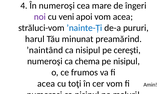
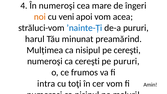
noi colour: purple -> orange (40, 17)
ʼnaintând: ʼnaintând -> Mulțimea (45, 50)
ca chema: chema -> cereşti (87, 61)
pe nisipul: nisipul -> pururi (126, 61)
acea: acea -> intra (46, 84)
